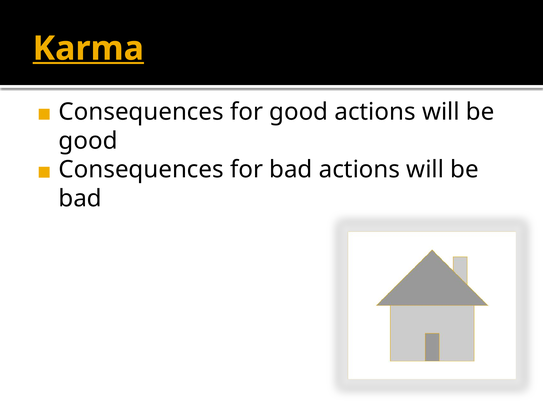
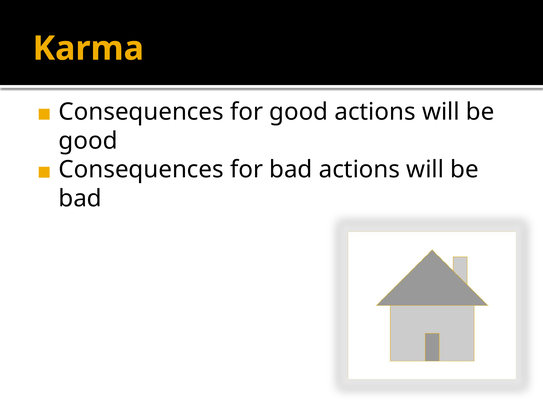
Karma underline: present -> none (88, 49)
